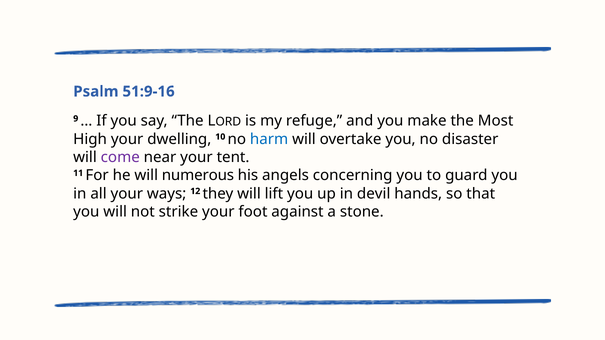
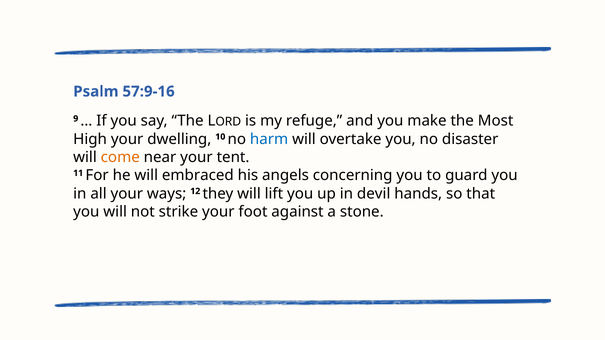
51:9-16: 51:9-16 -> 57:9-16 (149, 92)
come colour: purple -> orange (120, 157)
numerous: numerous -> embraced (198, 176)
